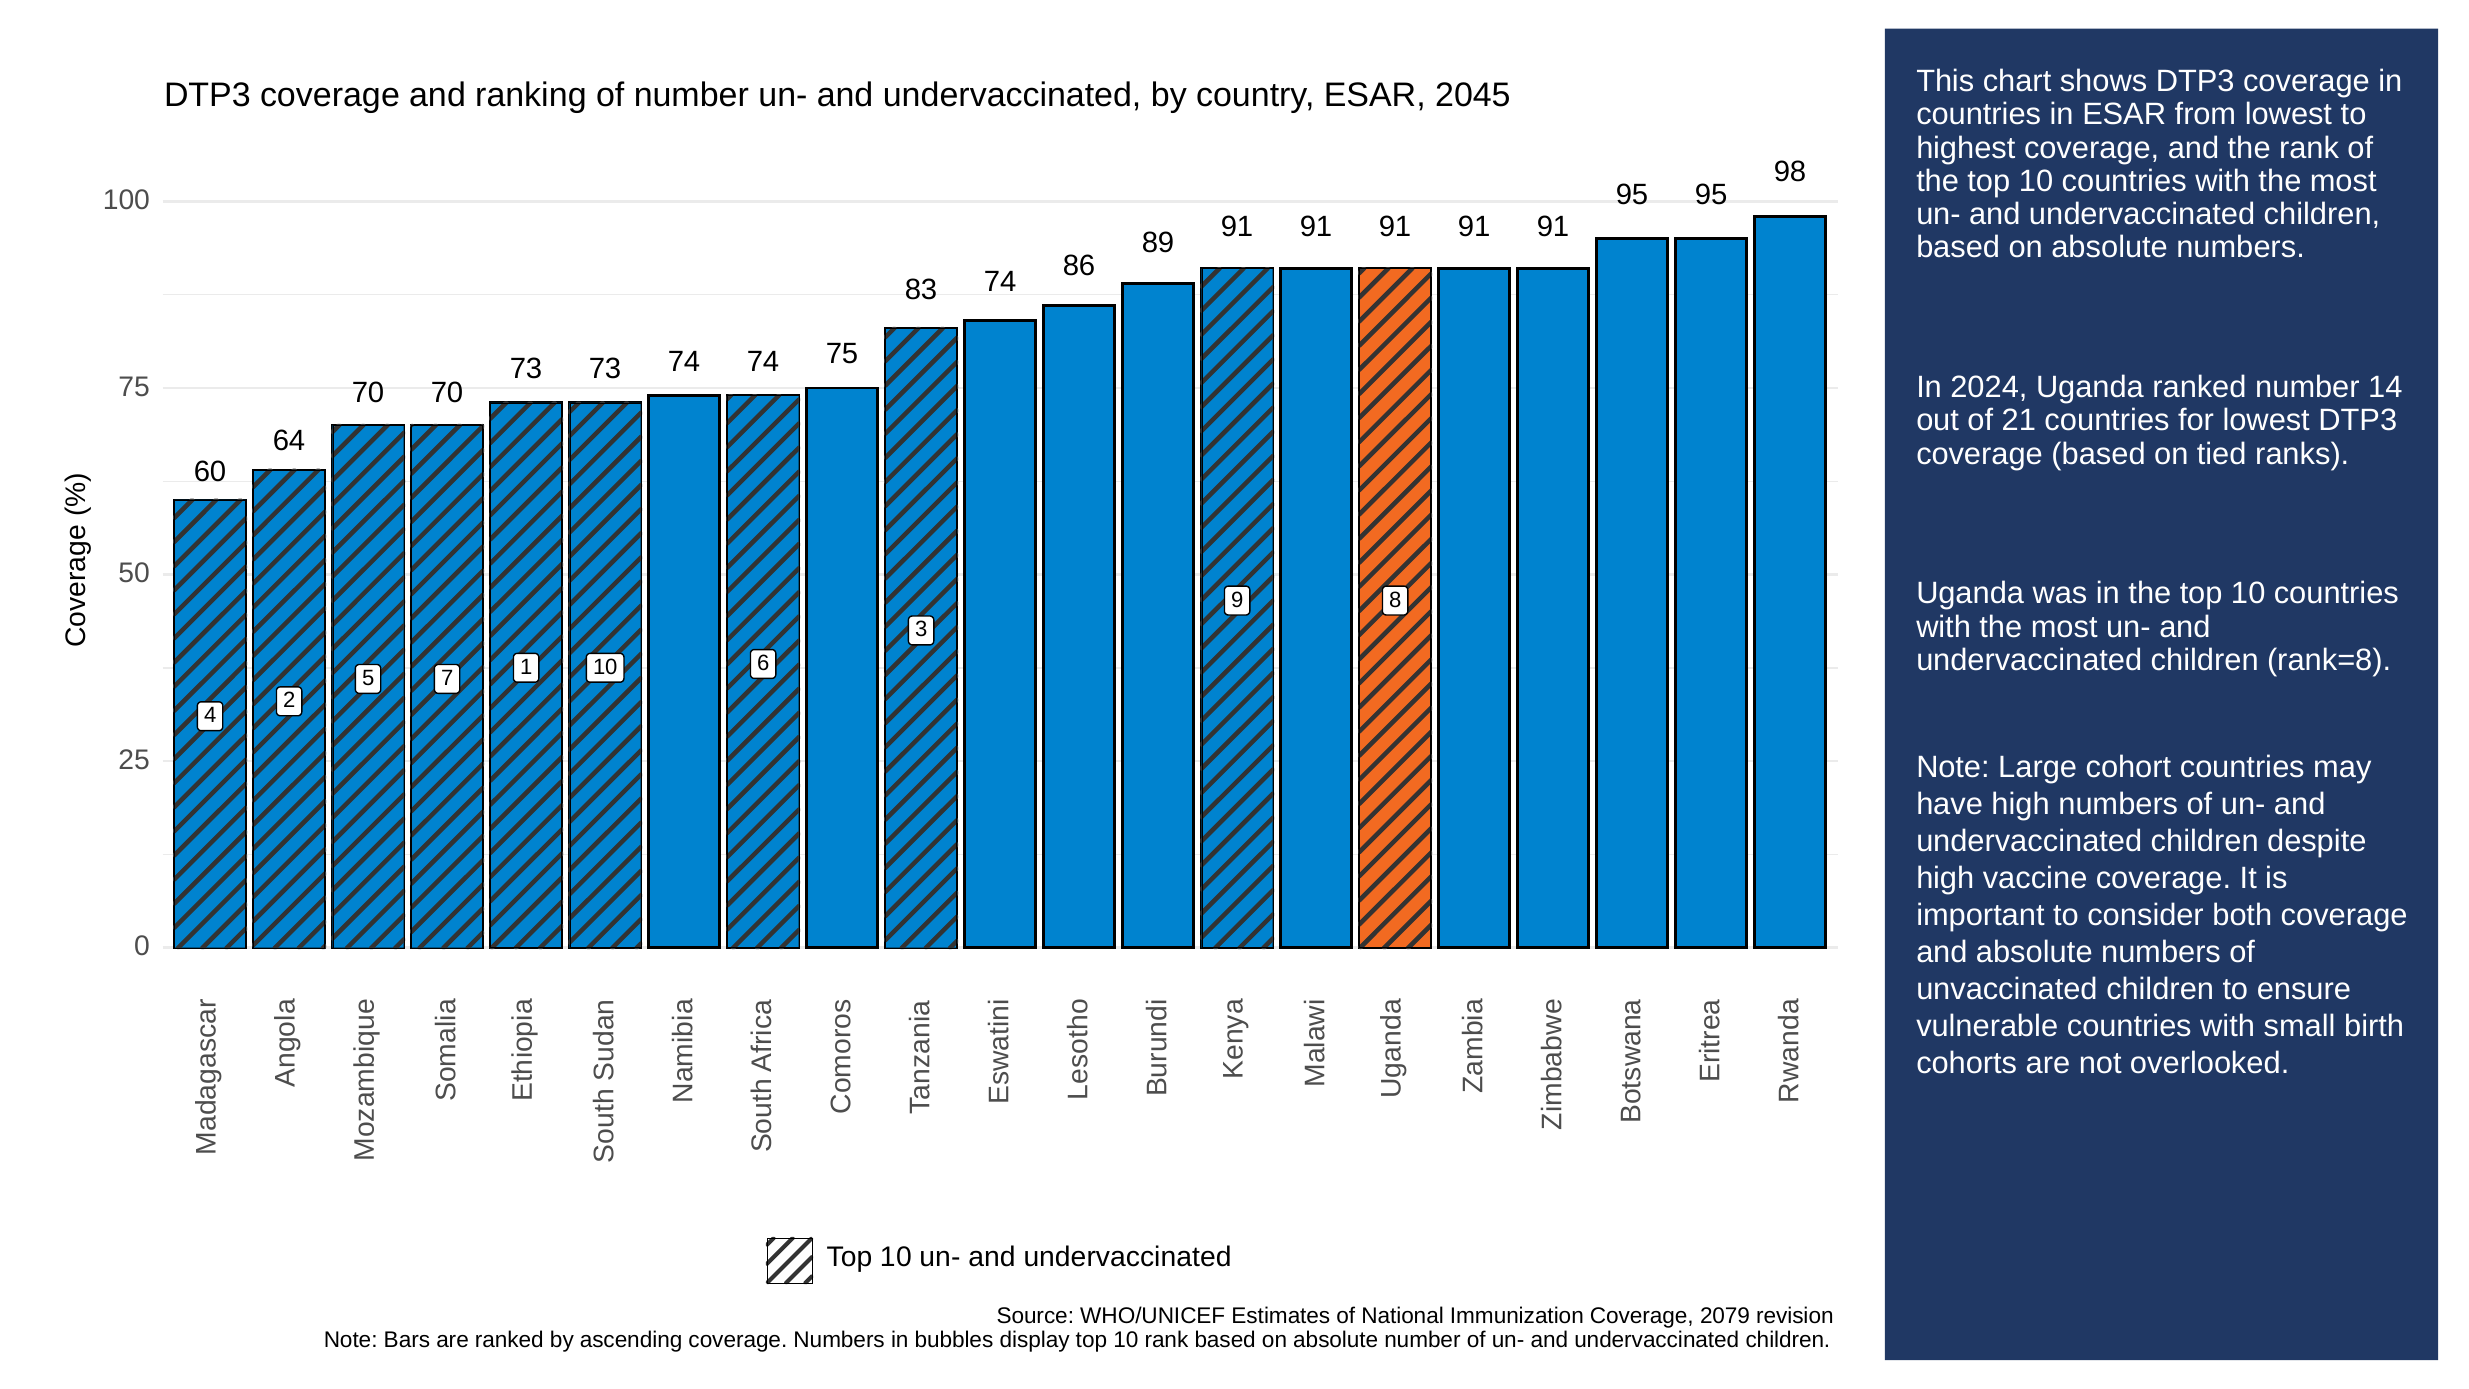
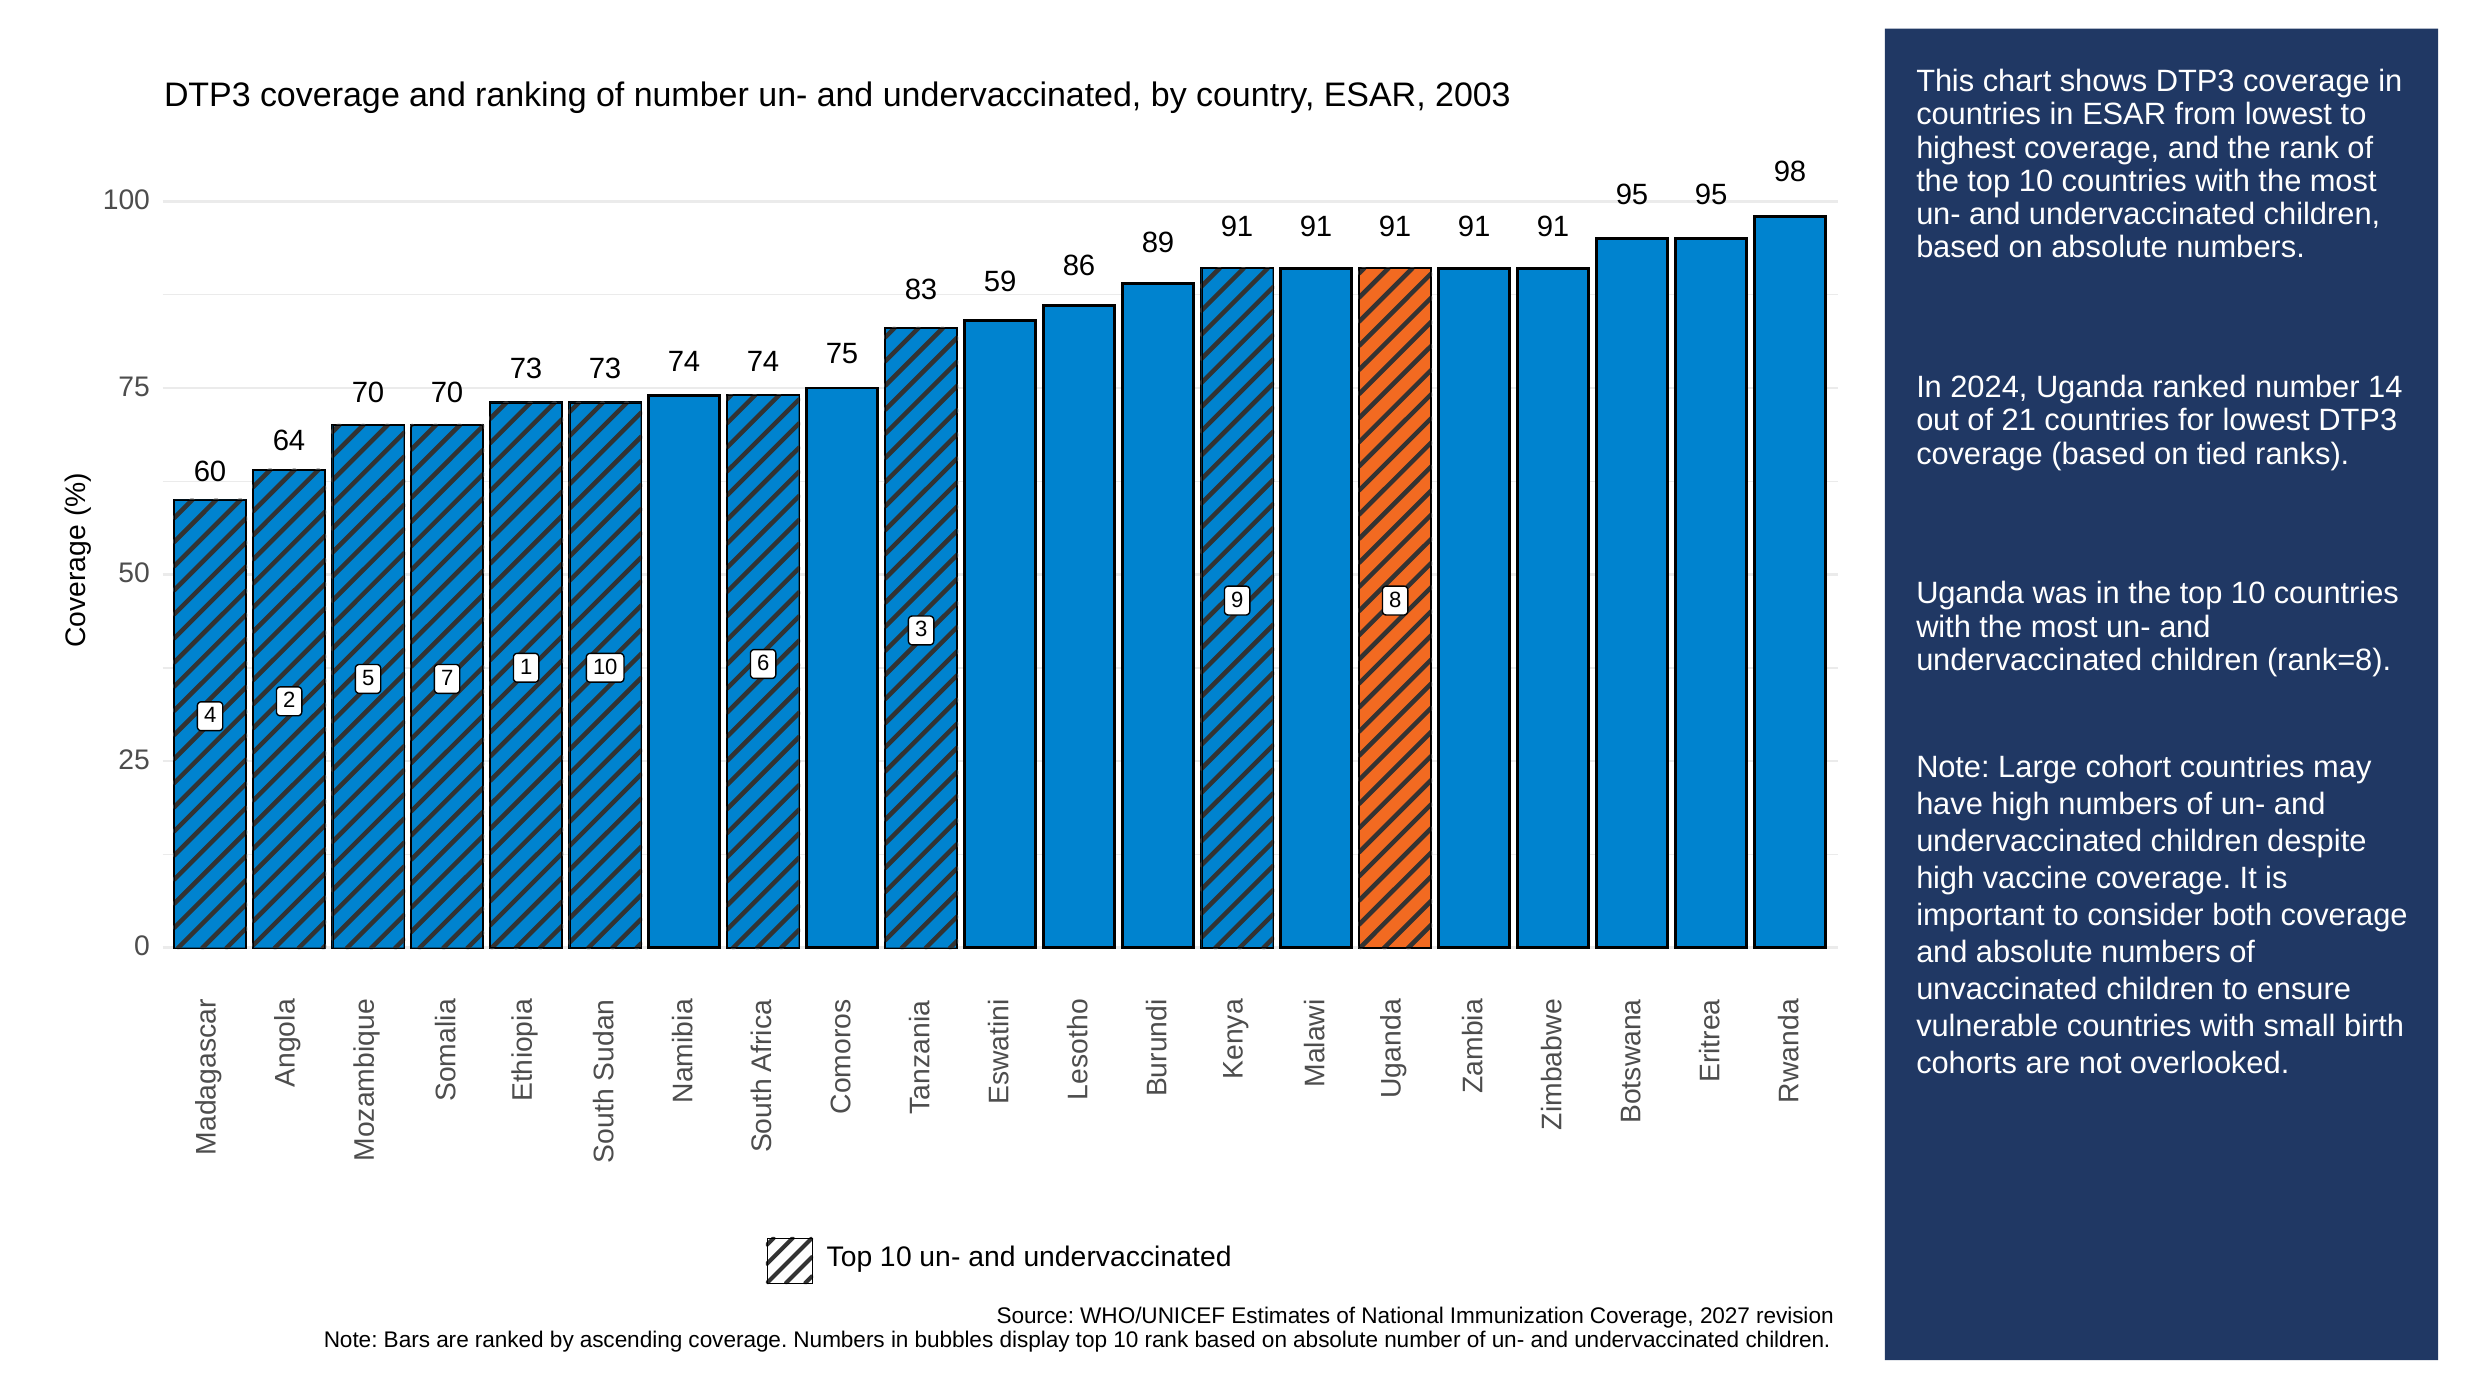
2045: 2045 -> 2003 (1473, 96)
83 74: 74 -> 59 (1000, 282)
2079: 2079 -> 2027 (1725, 1316)
